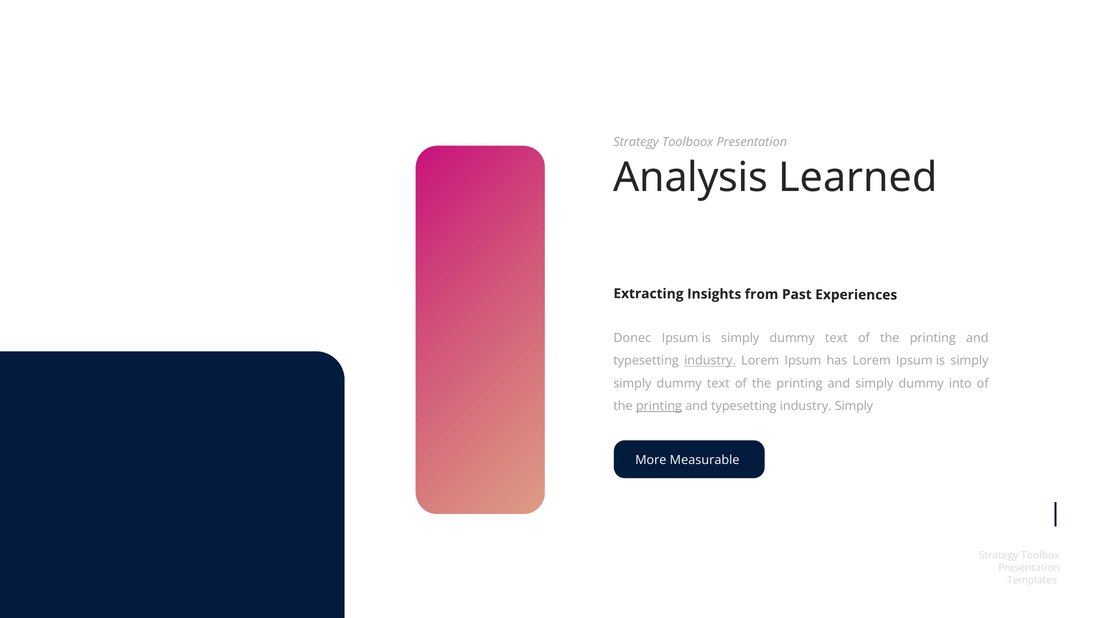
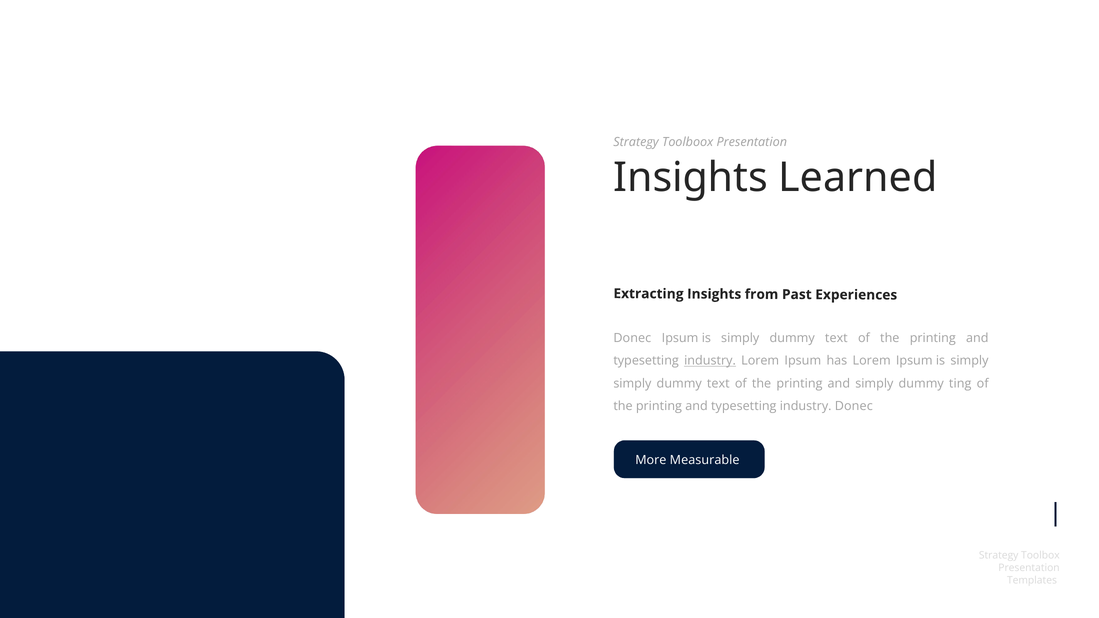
Analysis: Analysis -> Insights (691, 178)
into: into -> ting (960, 384)
printing underline: present -> none (659, 406)
industry Simply: Simply -> Donec (854, 406)
